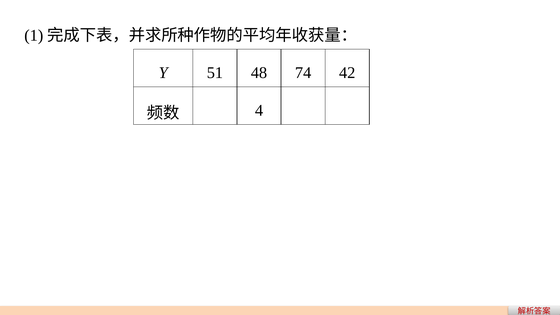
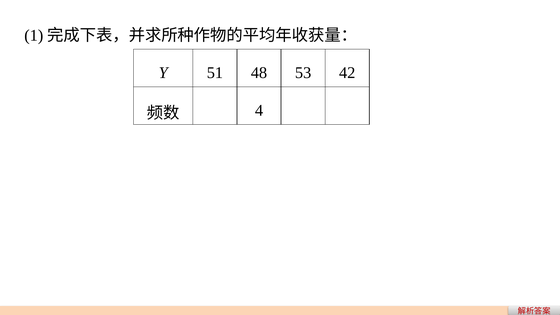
74: 74 -> 53 (303, 73)
